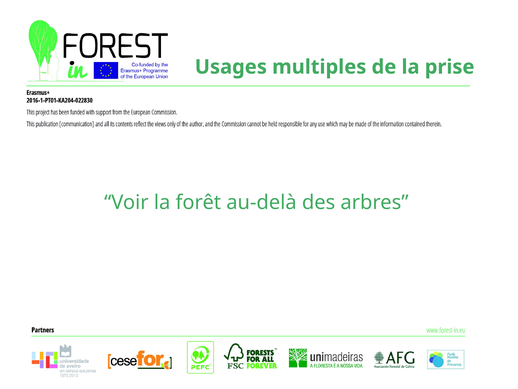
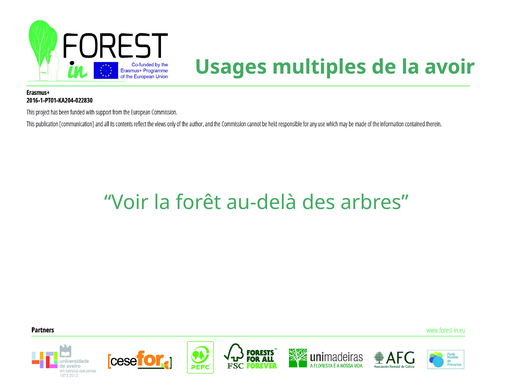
prise: prise -> avoir (450, 67)
